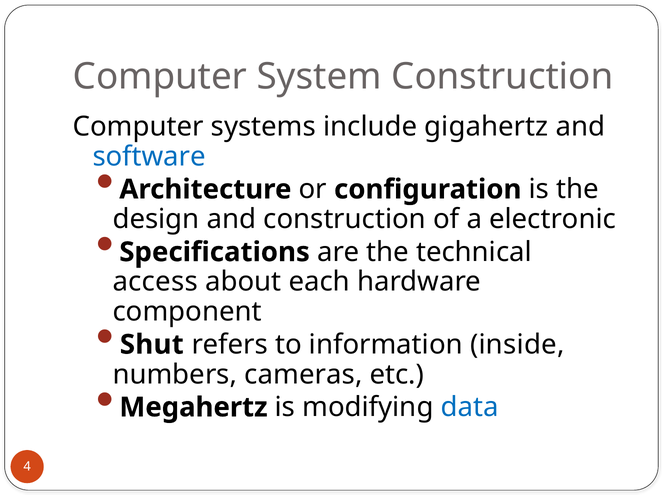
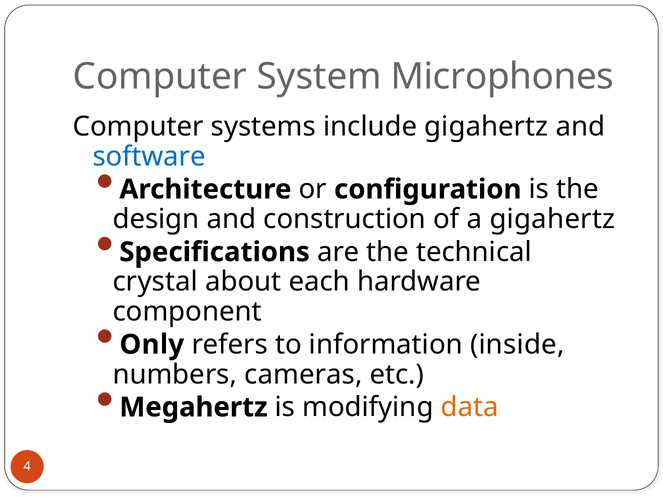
System Construction: Construction -> Microphones (502, 77)
a electronic: electronic -> gigahertz (552, 219)
access: access -> crystal (155, 282)
Shut: Shut -> Only (152, 345)
data colour: blue -> orange (470, 407)
